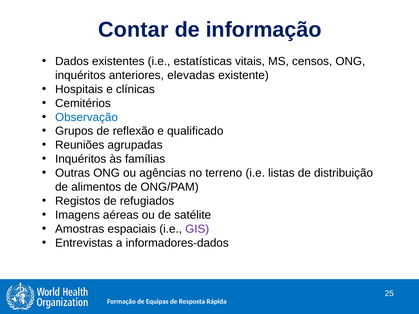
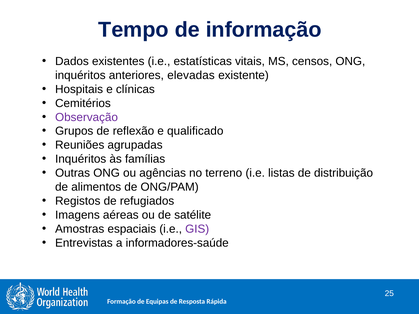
Contar: Contar -> Tempo (133, 30)
Observação colour: blue -> purple (87, 117)
informadores-dados: informadores-dados -> informadores-saúde (177, 243)
